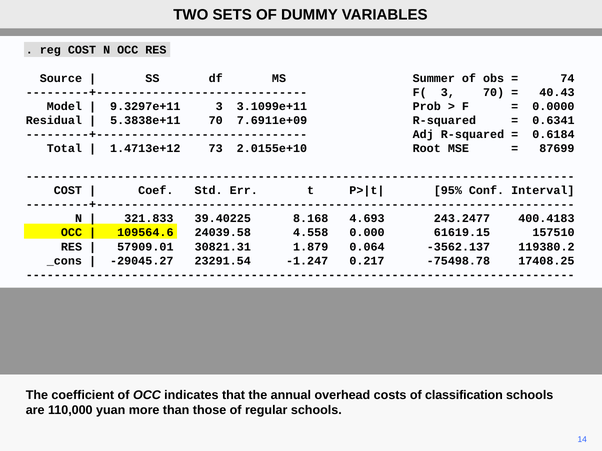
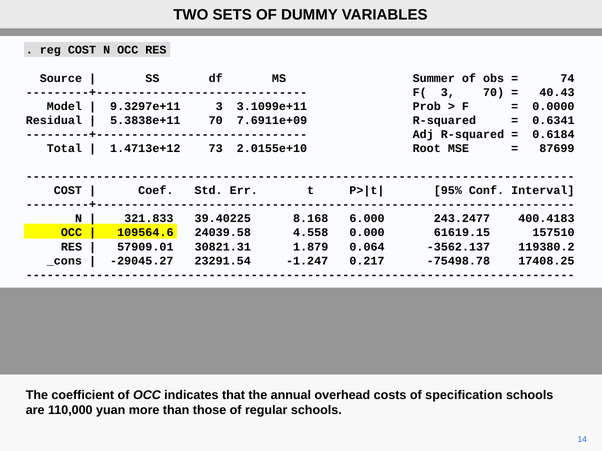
4.693: 4.693 -> 6.000 (367, 219)
classification: classification -> specification (464, 396)
